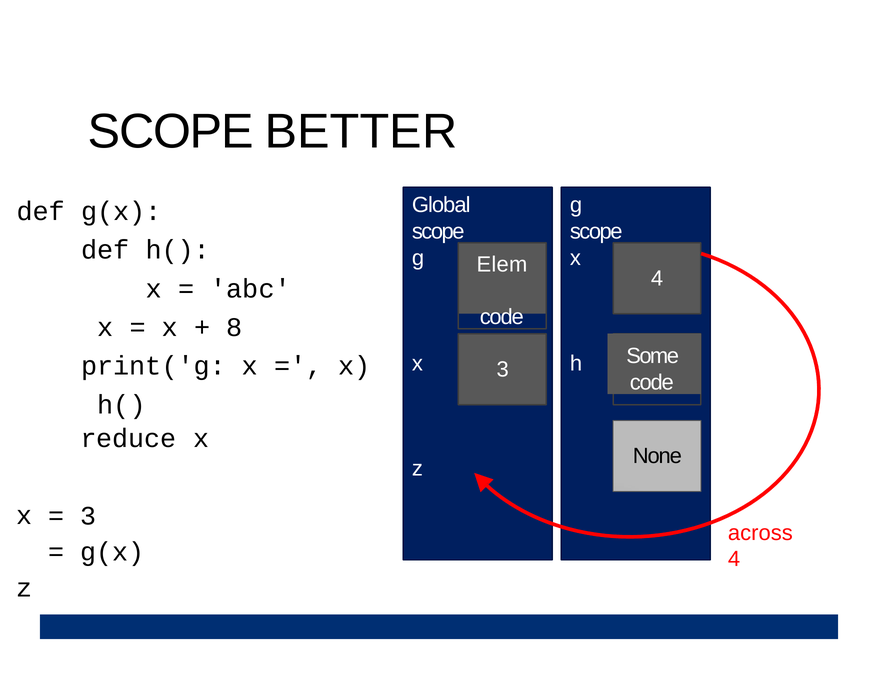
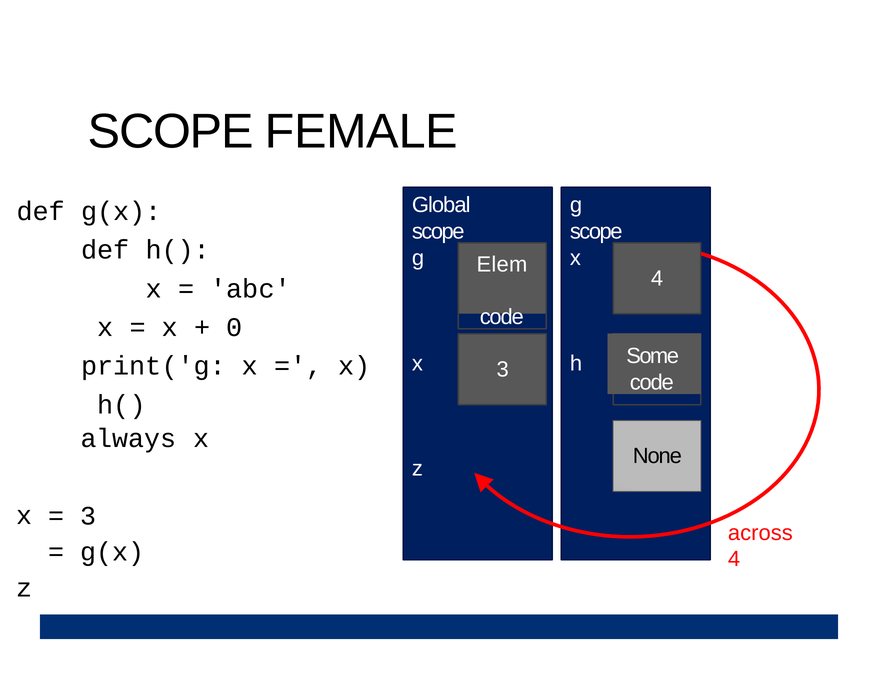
BETTER: BETTER -> FEMALE (361, 132)
8: 8 -> 0 (234, 327)
reduce: reduce -> always (128, 438)
